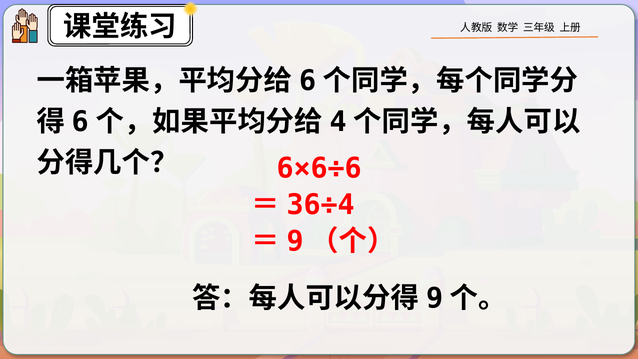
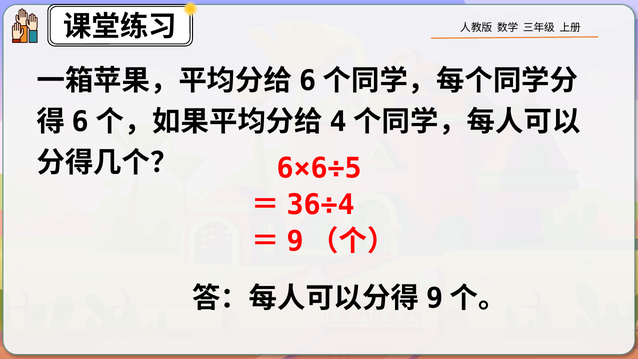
6×6÷6: 6×6÷6 -> 6×6÷5 (319, 169)
